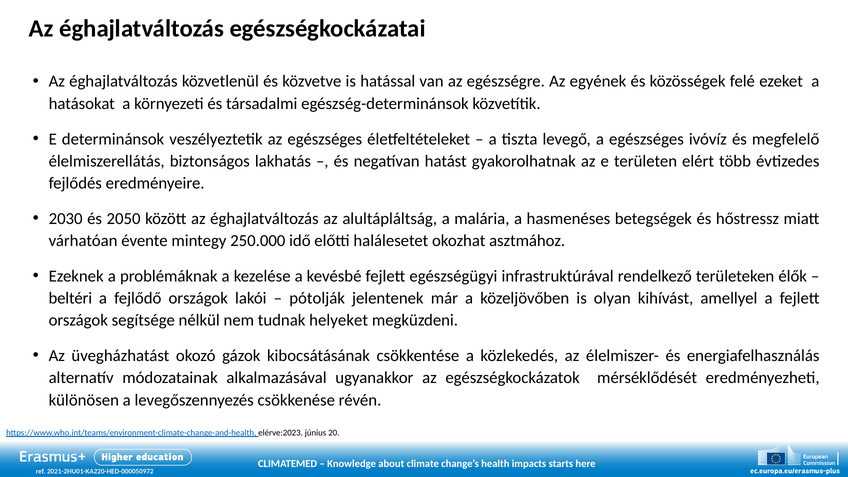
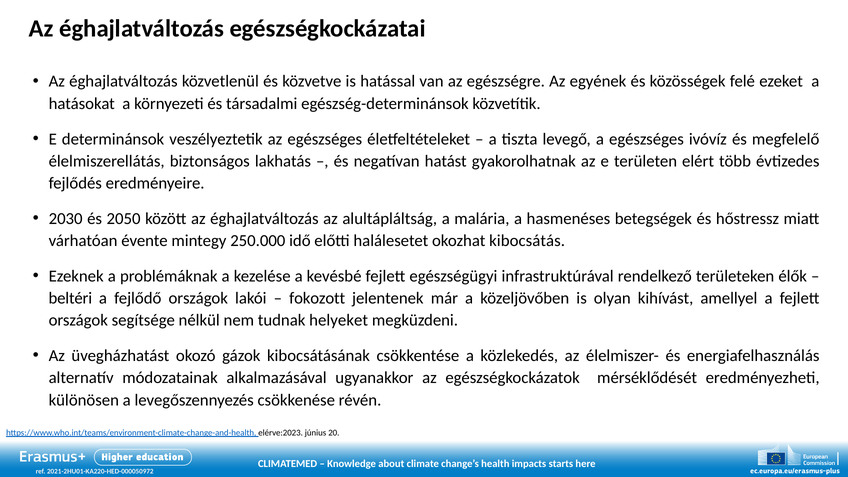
asztmához: asztmához -> kibocsátás (527, 241)
pótolják: pótolják -> fokozott (317, 298)
